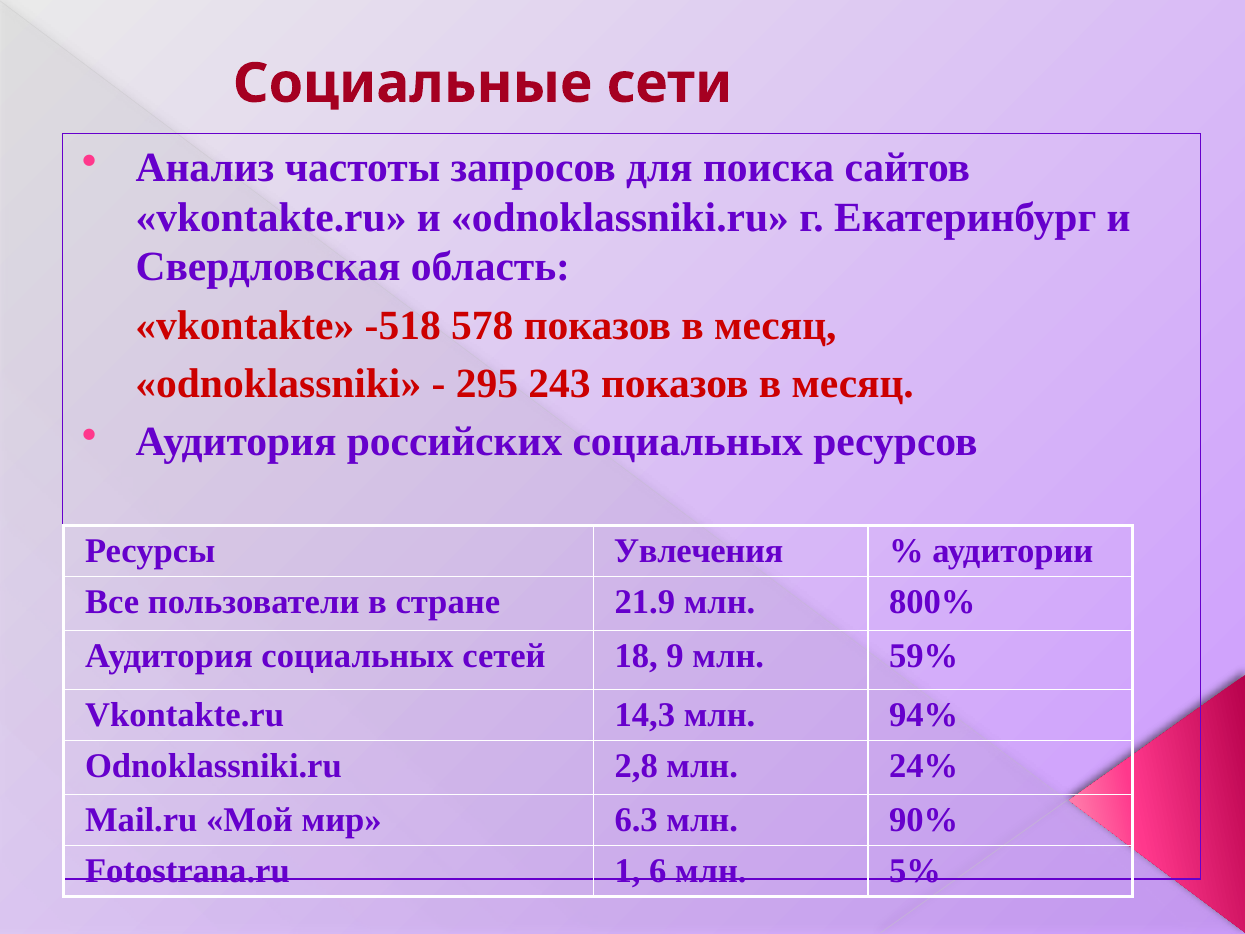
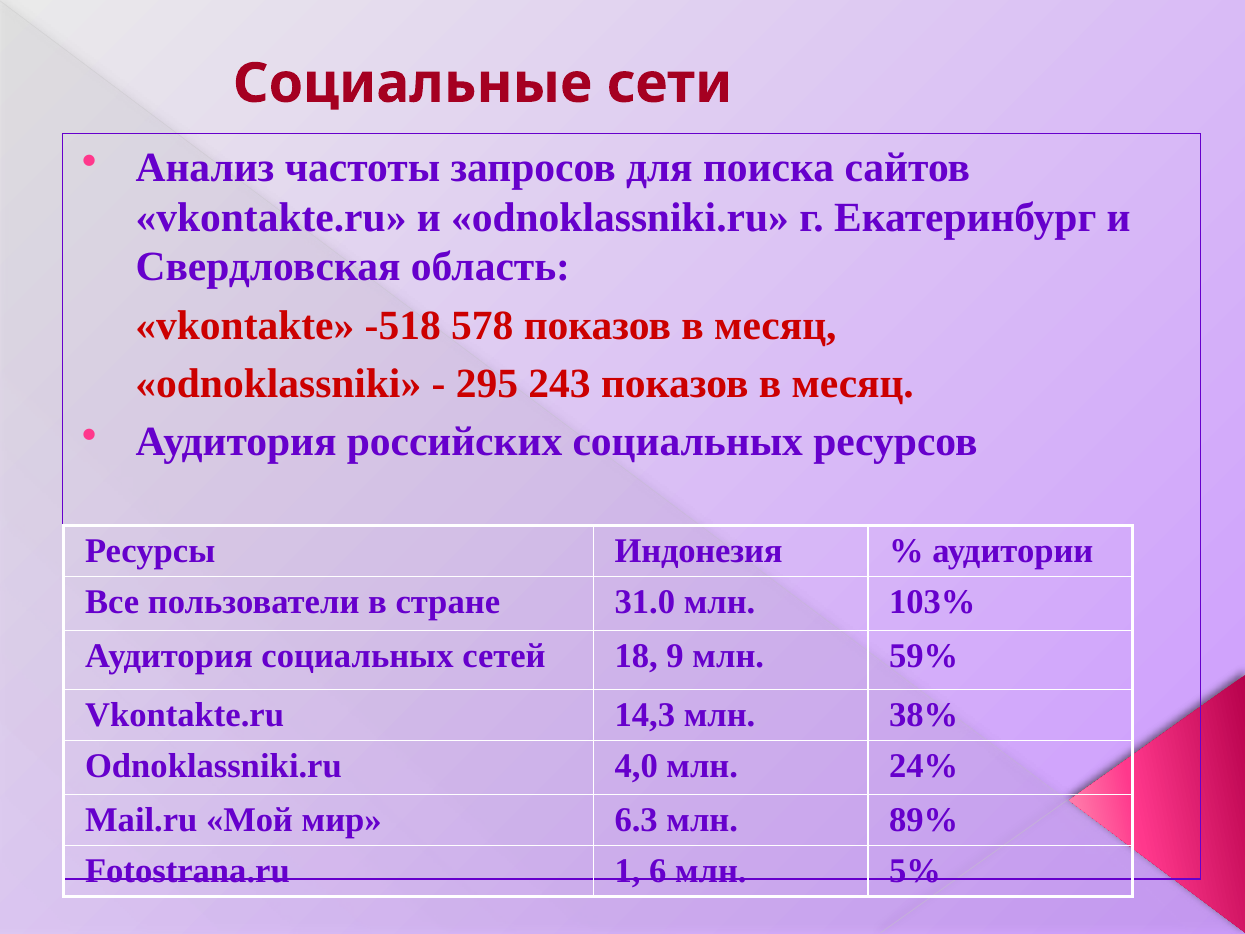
Увлечения: Увлечения -> Индонезия (699, 551)
21.9: 21.9 -> 31.0 (645, 602)
800%: 800% -> 103% (932, 602)
94%: 94% -> 38% (924, 715)
2,8: 2,8 -> 4,0 (636, 766)
90%: 90% -> 89% (924, 820)
